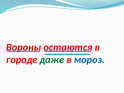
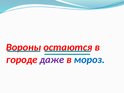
даже colour: green -> purple (52, 60)
